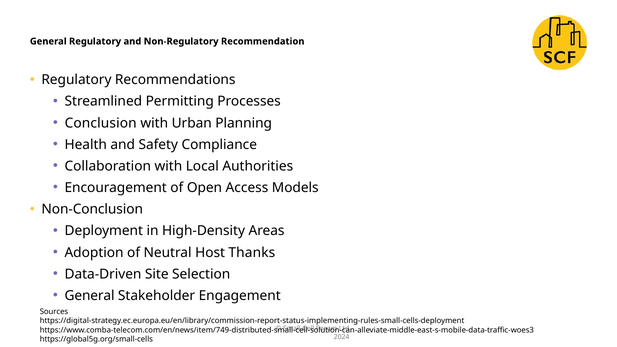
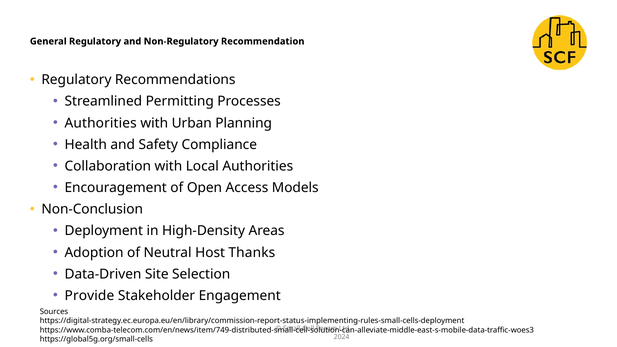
Conclusion: Conclusion -> Authorities (101, 123)
General: General -> Provide (89, 296)
